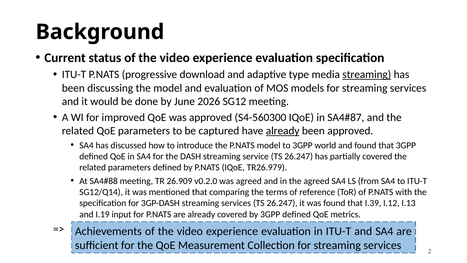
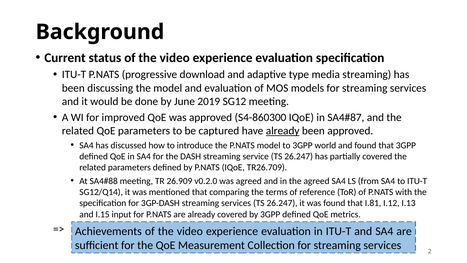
streaming underline: present -> none (367, 74)
2026: 2026 -> 2019 (209, 101)
S4-560300: S4-560300 -> S4-860300 (260, 117)
TR26.979: TR26.979 -> TR26.709 (267, 167)
I.39: I.39 -> I.81 (373, 203)
I.19: I.19 -> I.15 (103, 214)
